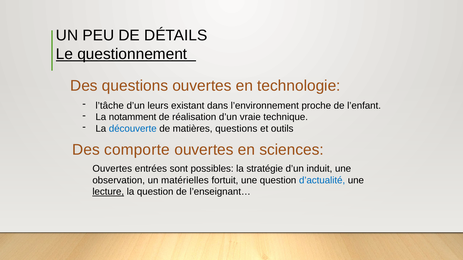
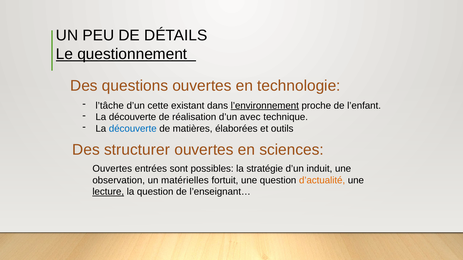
leurs: leurs -> cette (158, 106)
l’environnement underline: none -> present (265, 106)
notamment: notamment -> découverte (133, 117)
vraie: vraie -> avec (250, 117)
matières questions: questions -> élaborées (236, 129)
comporte: comporte -> structurer (137, 150)
d’actualité colour: blue -> orange (322, 181)
